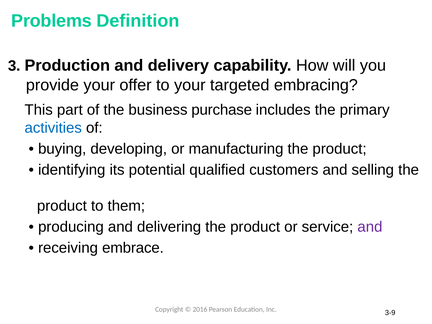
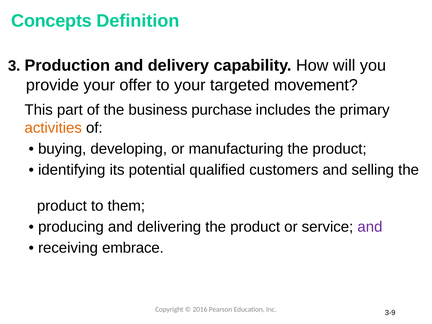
Problems: Problems -> Concepts (52, 21)
embracing: embracing -> movement (316, 85)
activities colour: blue -> orange (53, 128)
